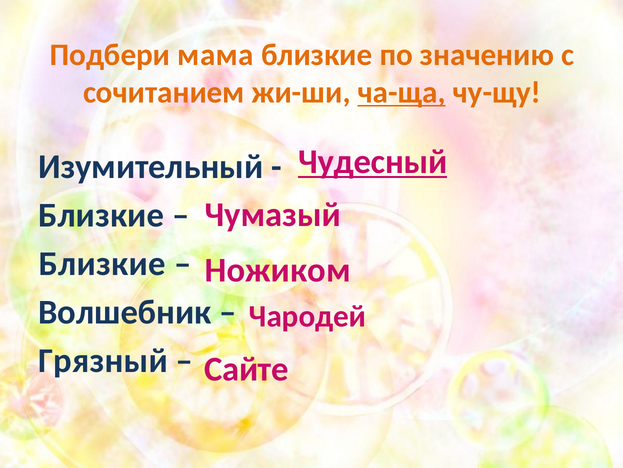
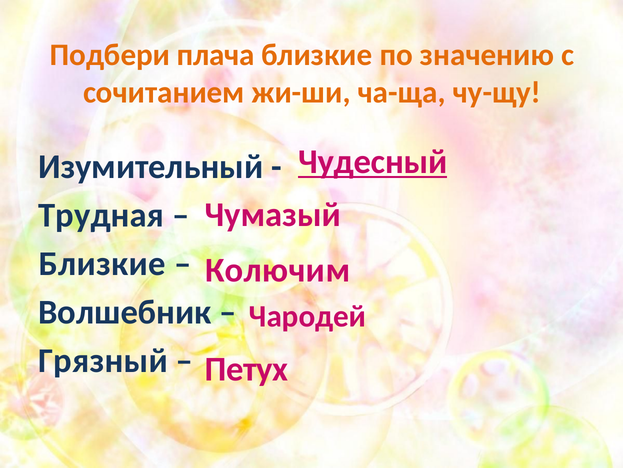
мама: мама -> плача (216, 55)
ча-ща underline: present -> none (402, 92)
Близкие: Близкие -> Трудная (101, 215)
Ножиком: Ножиком -> Колючим (278, 270)
Сайте: Сайте -> Петух (246, 369)
